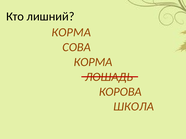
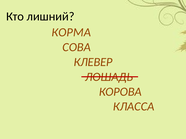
КОРМА: КОРМА -> КЛЕВЕР (93, 62)
ШКОЛА: ШКОЛА -> КЛАССА (134, 107)
